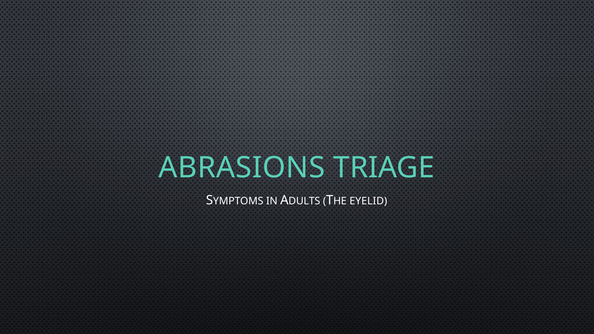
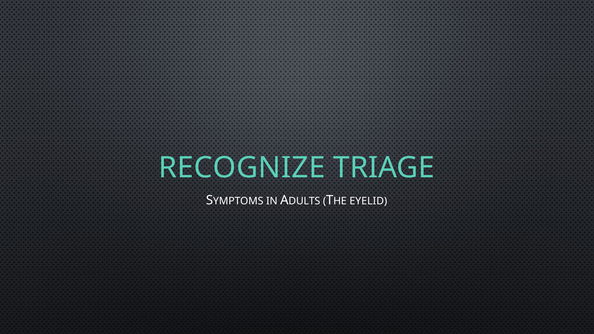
ABRASIONS: ABRASIONS -> RECOGNIZE (242, 168)
